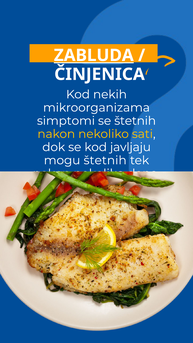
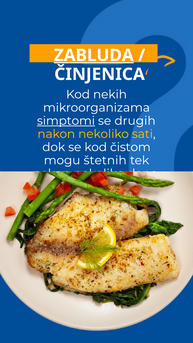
simptomi underline: none -> present (66, 121)
se štetnih: štetnih -> drugih (135, 121)
javljaju: javljaju -> čistom (130, 147)
